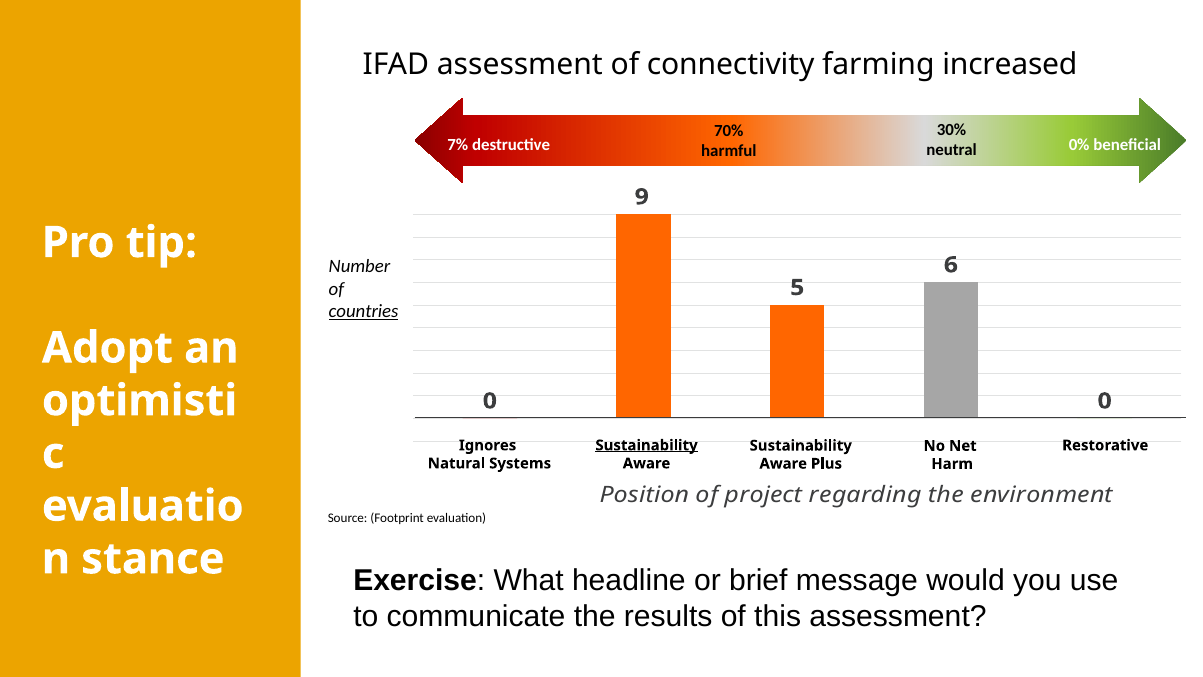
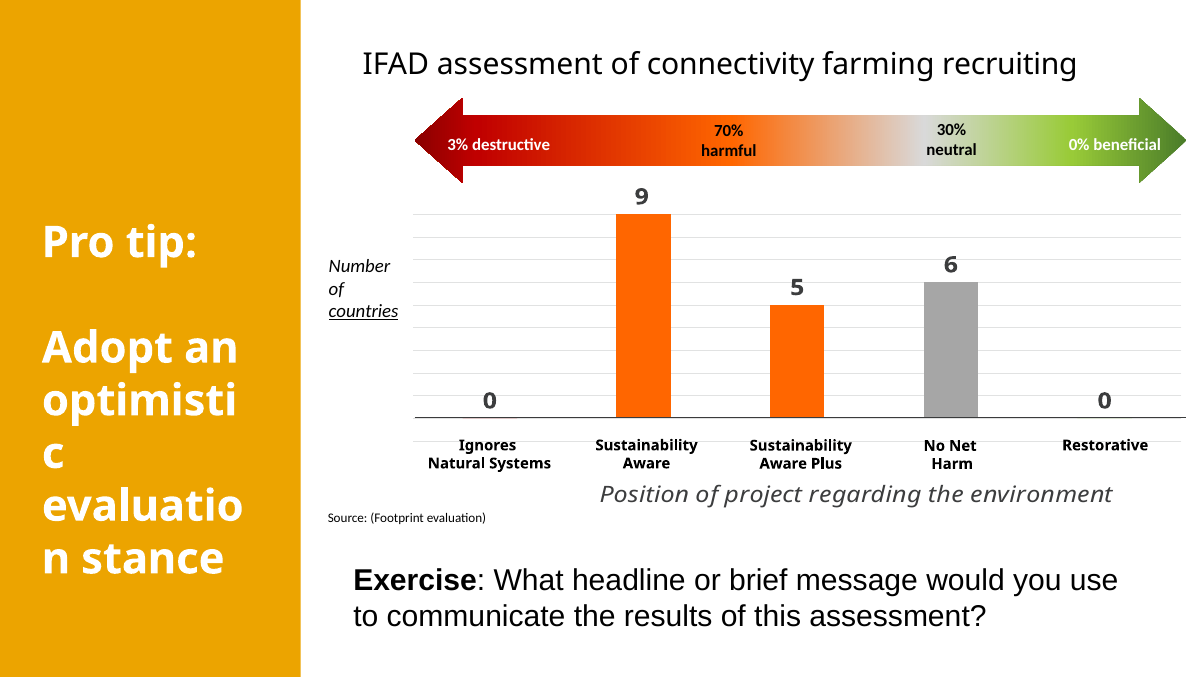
increased: increased -> recruiting (1010, 65)
7%: 7% -> 3% (458, 145)
Sustainability underline: present -> none (647, 445)
